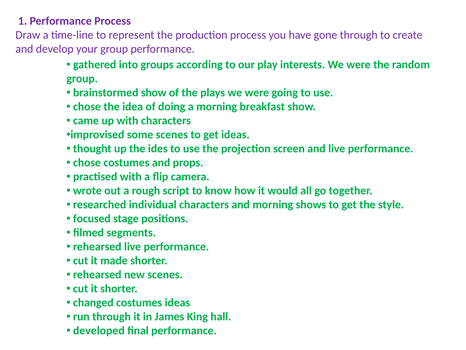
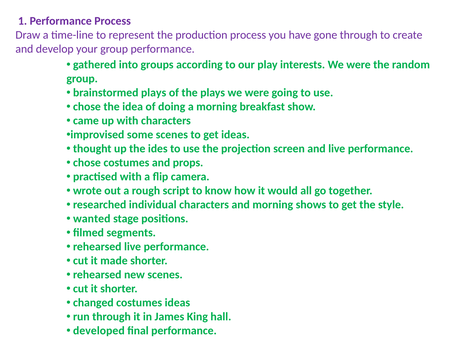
brainstormed show: show -> plays (154, 93)
focused: focused -> wanted (92, 218)
